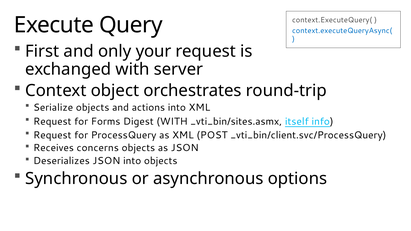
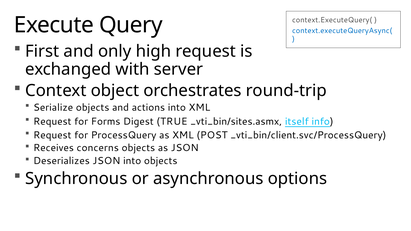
your: your -> high (154, 51)
Digest WITH: WITH -> TRUE (172, 122)
